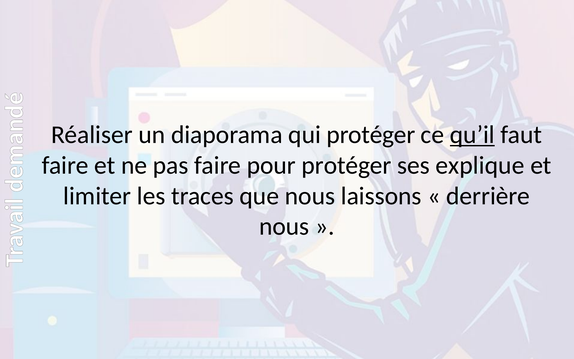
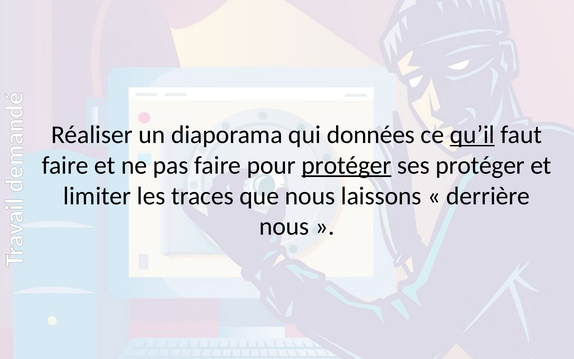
qui protéger: protéger -> données (371, 135)
protéger underline: none -> present (347, 165)
ses explique: explique -> protéger (480, 165)
